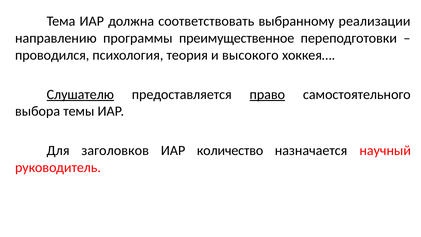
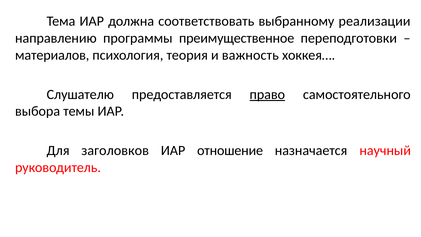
проводился: проводился -> материалов (52, 55)
высокого: высокого -> важность (250, 55)
Слушателю underline: present -> none (80, 94)
количество: количество -> отношение (230, 150)
